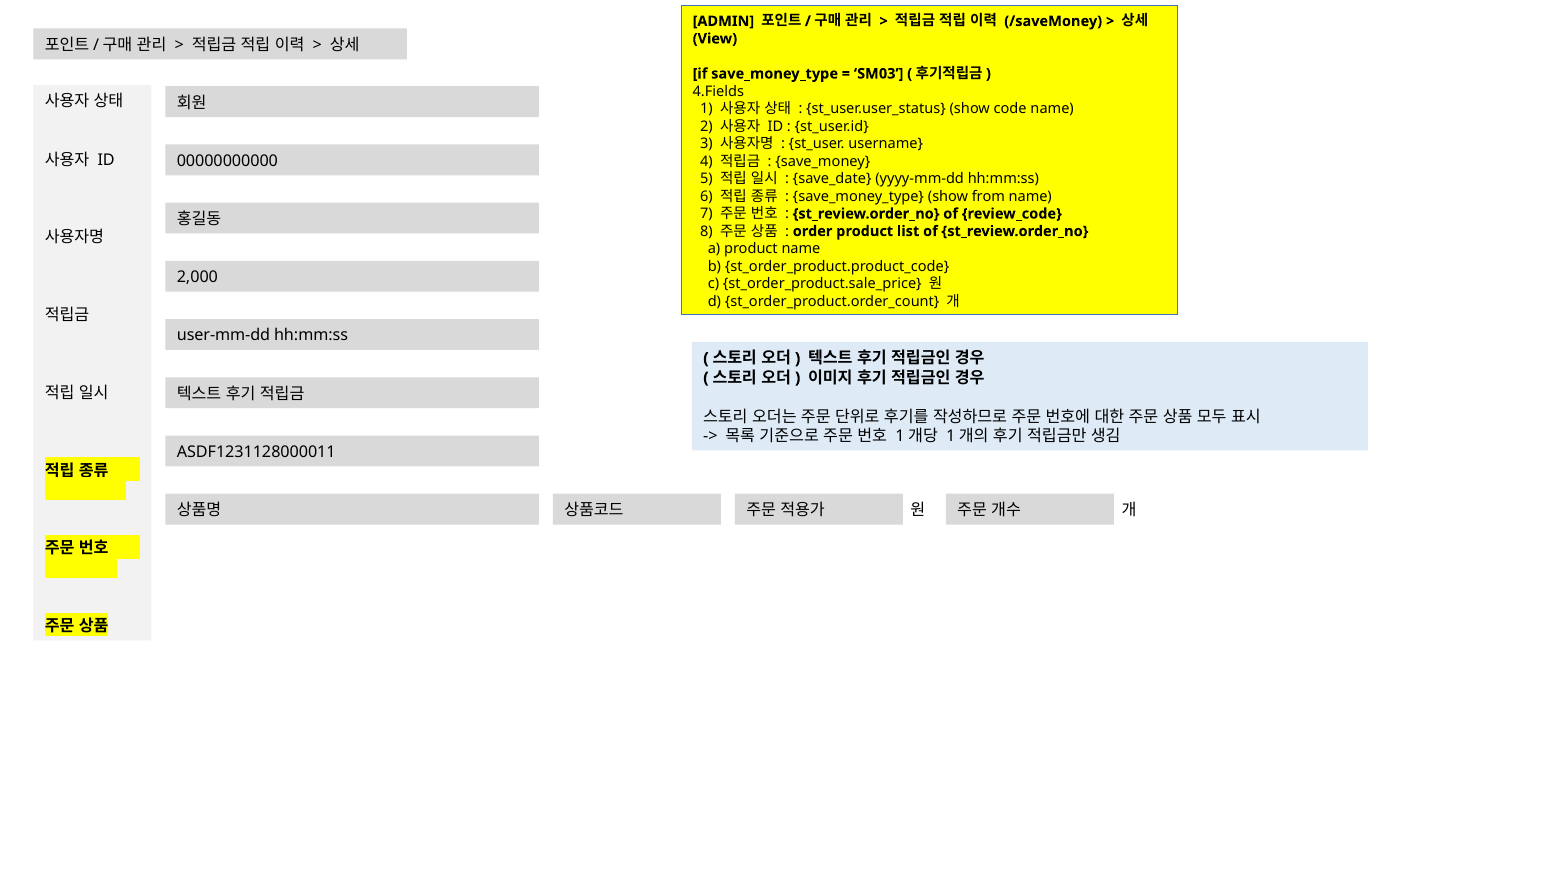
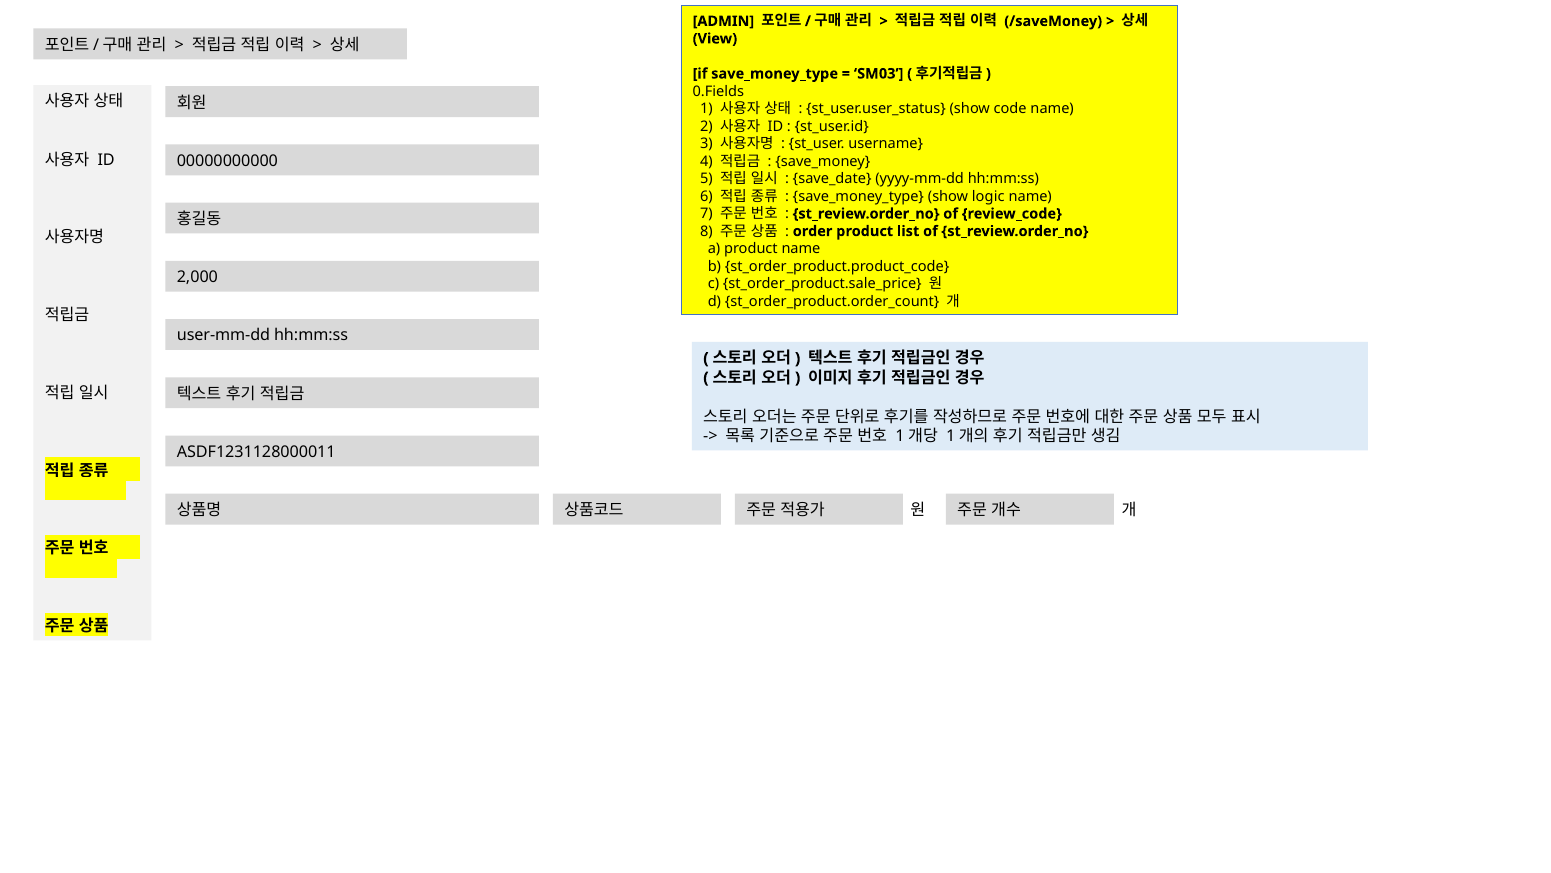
4.Fields: 4.Fields -> 0.Fields (718, 91)
from: from -> logic (988, 196)
